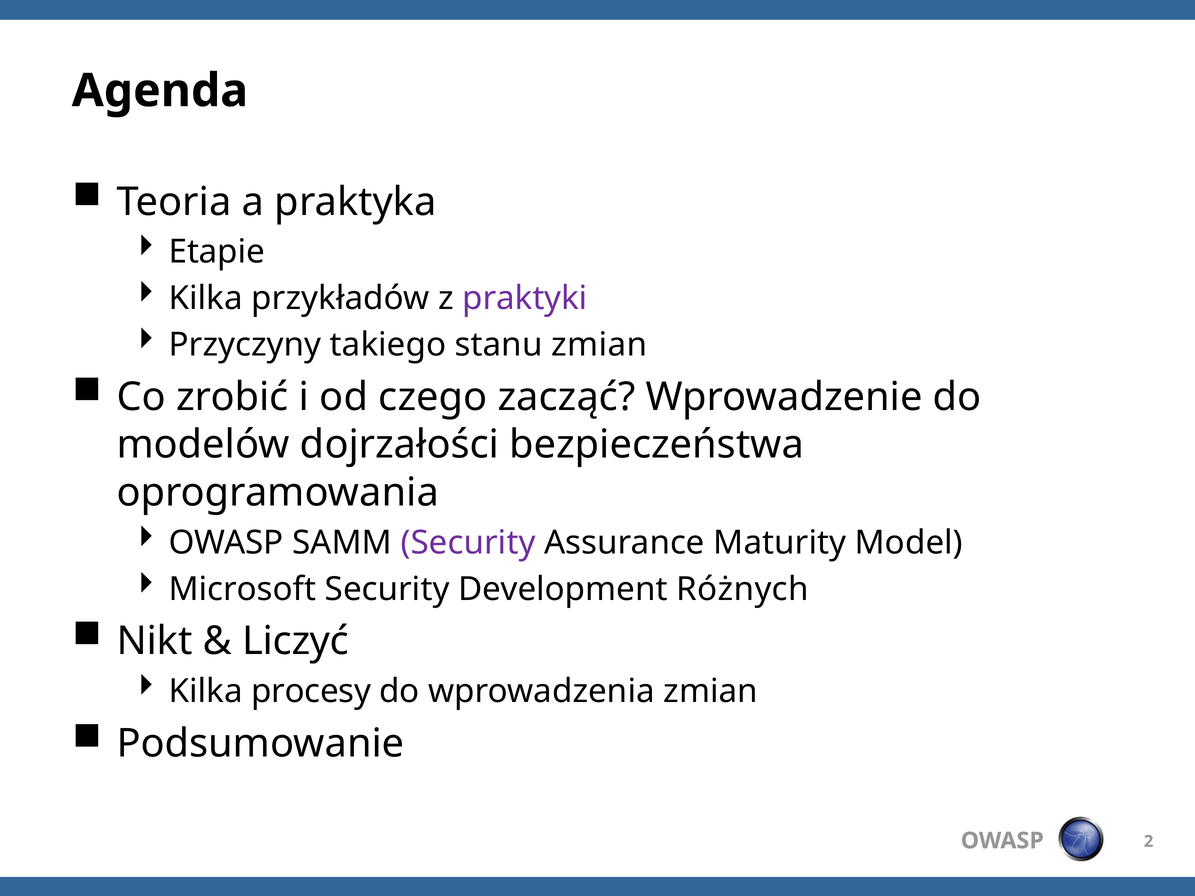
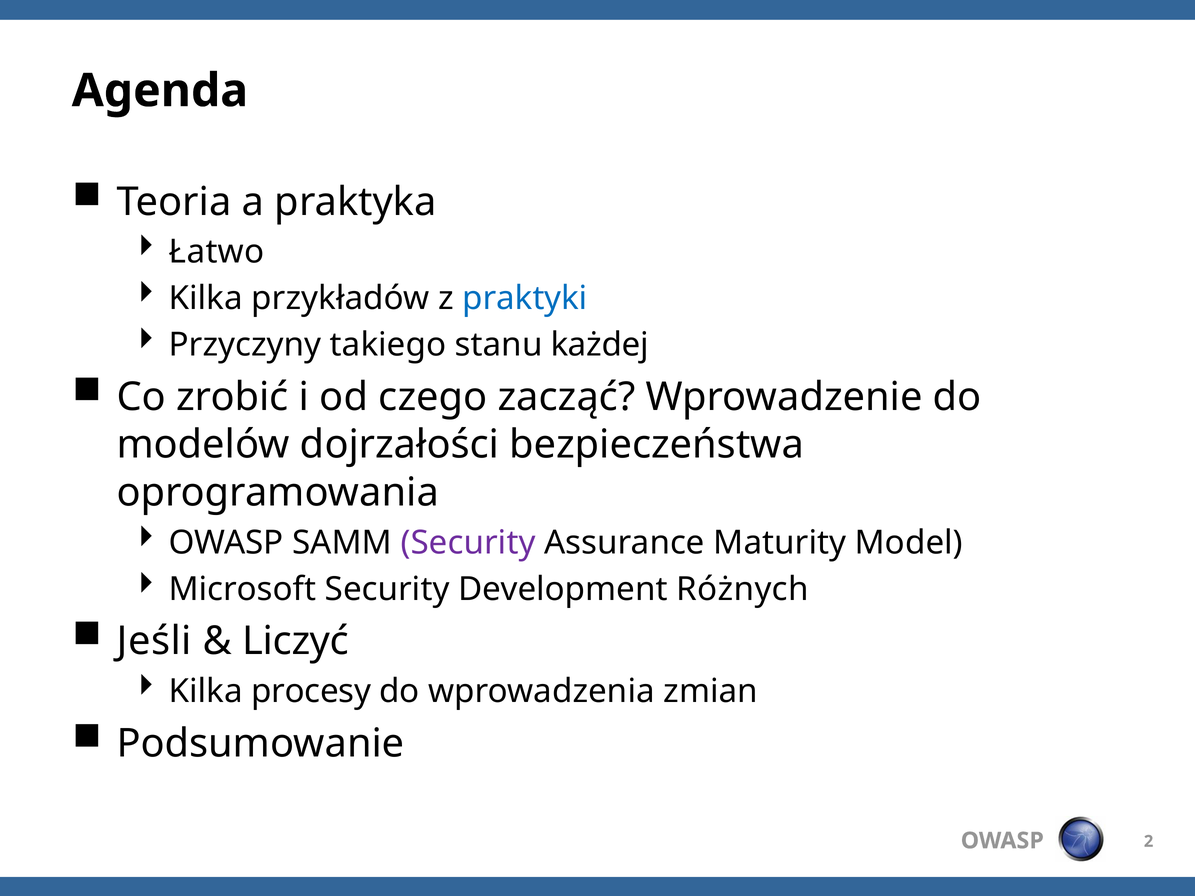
Etapie: Etapie -> Łatwo (217, 252)
praktyki colour: purple -> blue (525, 298)
stanu zmian: zmian -> każdej (600, 345)
Nikt: Nikt -> Jeśli (154, 641)
